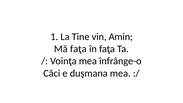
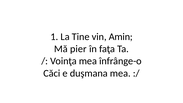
Mă faţa: faţa -> pier (78, 49)
